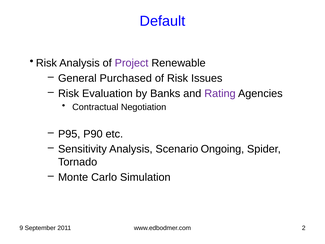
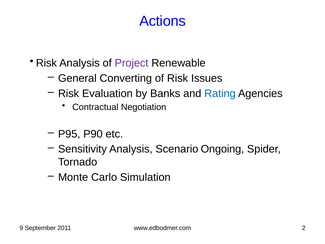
Default: Default -> Actions (163, 21)
Purchased: Purchased -> Converting (126, 78)
Rating colour: purple -> blue (220, 93)
